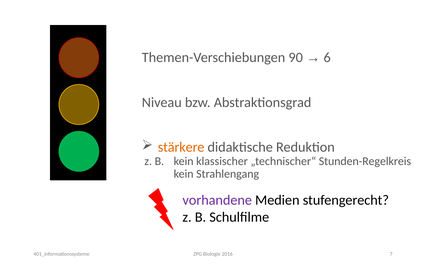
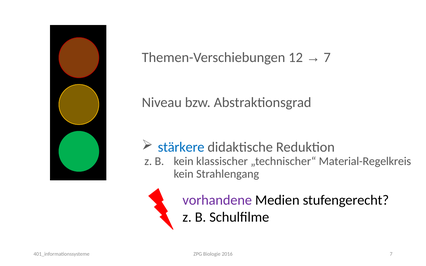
90: 90 -> 12 (296, 58)
6: 6 -> 7 (327, 58)
stärkere colour: orange -> blue (181, 147)
Stunden-Regelkreis: Stunden-Regelkreis -> Material-Regelkreis (365, 161)
